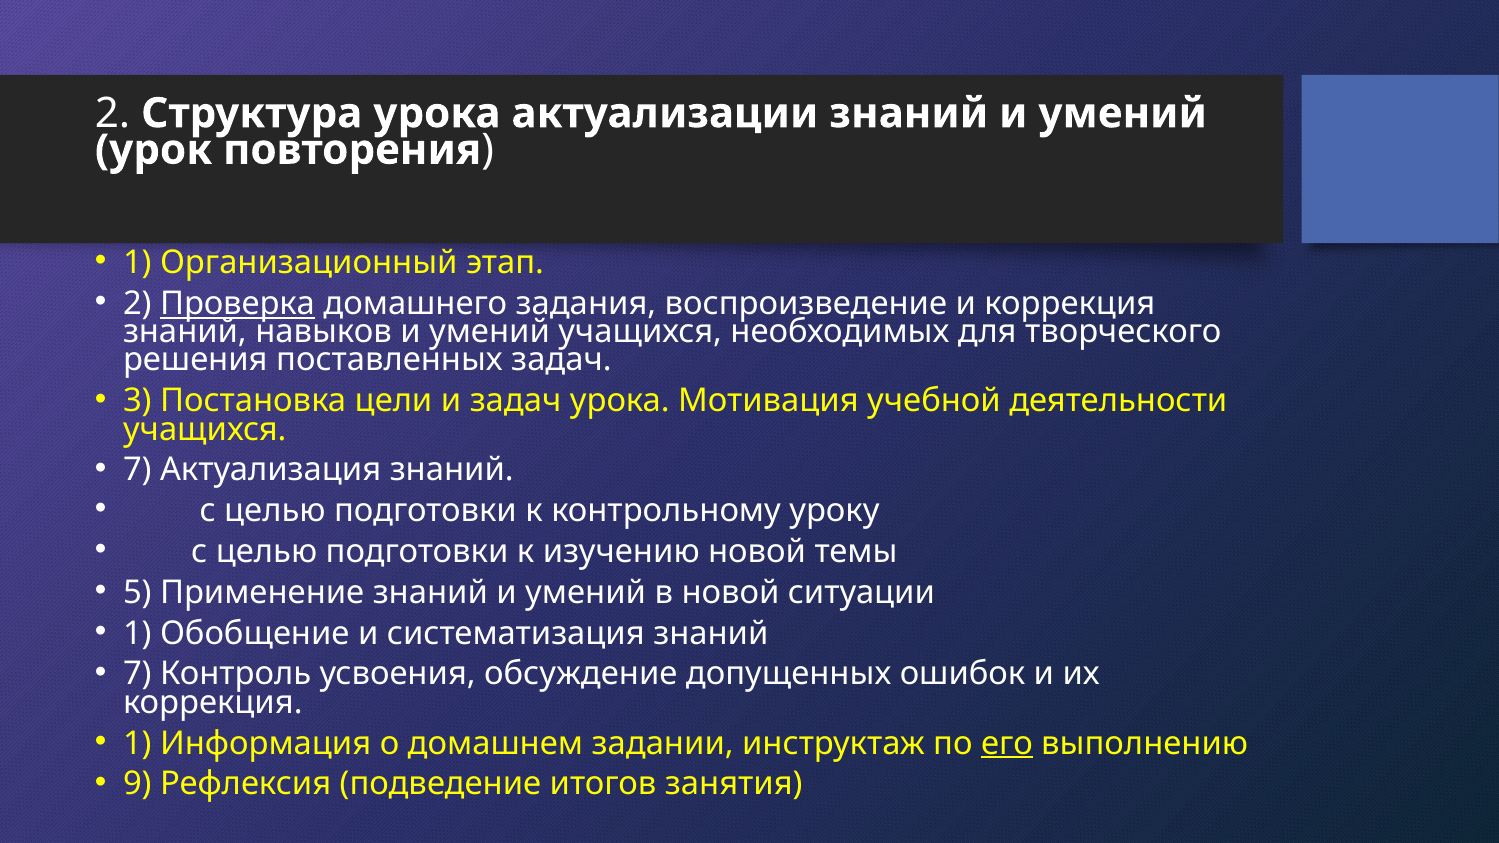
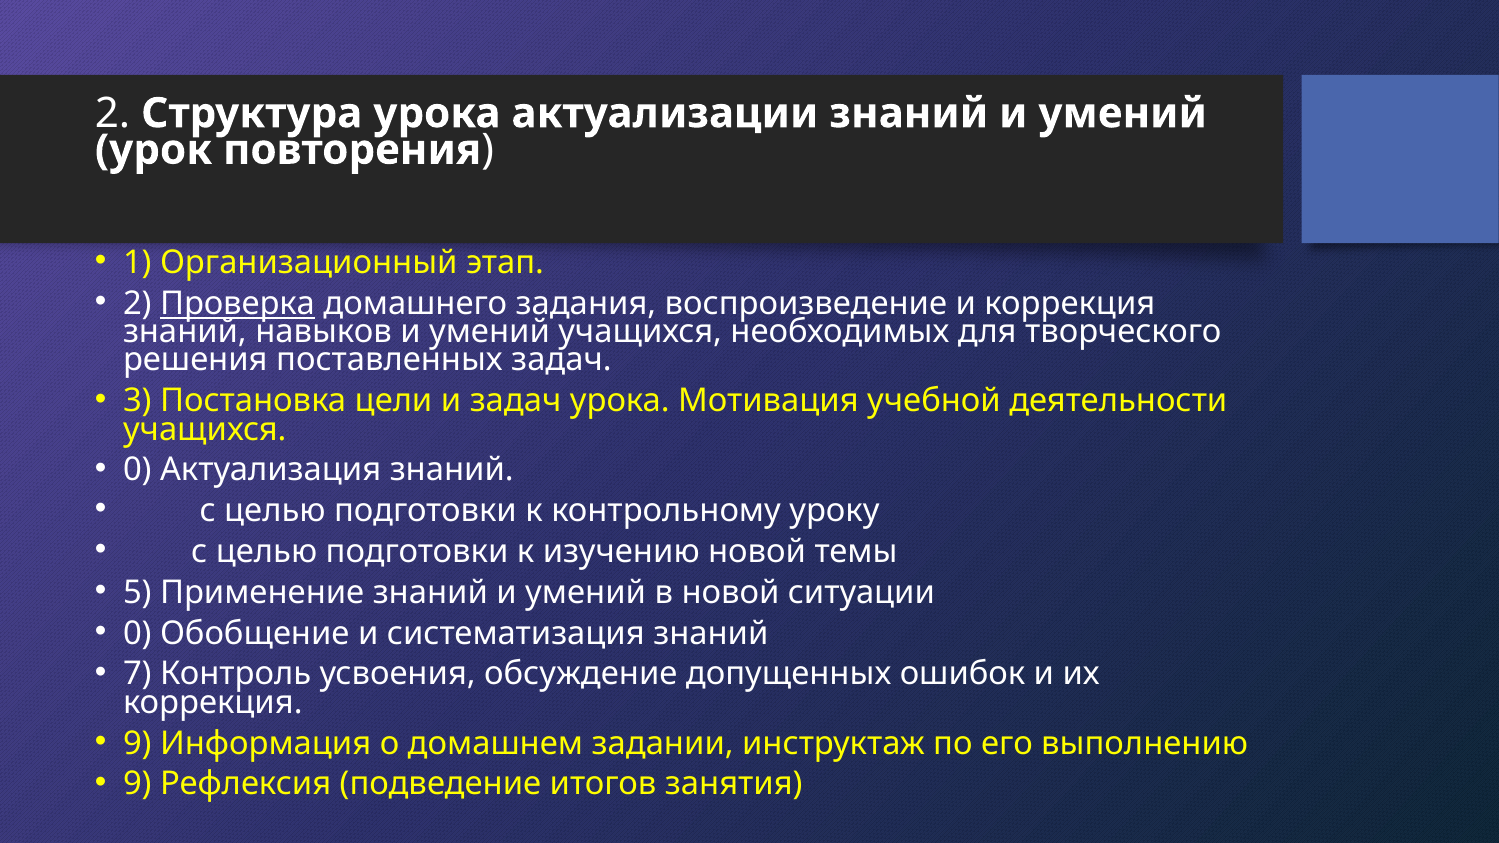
7: 7 -> 0 (137, 470)
1: 1 -> 0 (137, 633)
1: 1 -> 9 (137, 743)
его underline: present -> none (1007, 743)
